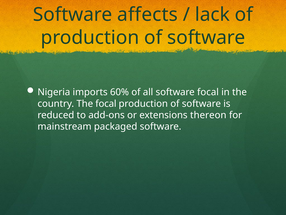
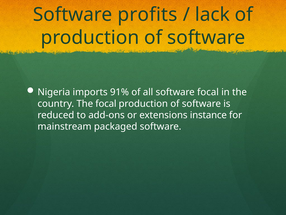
affects: affects -> profits (147, 15)
60%: 60% -> 91% (119, 92)
thereon: thereon -> instance (208, 115)
